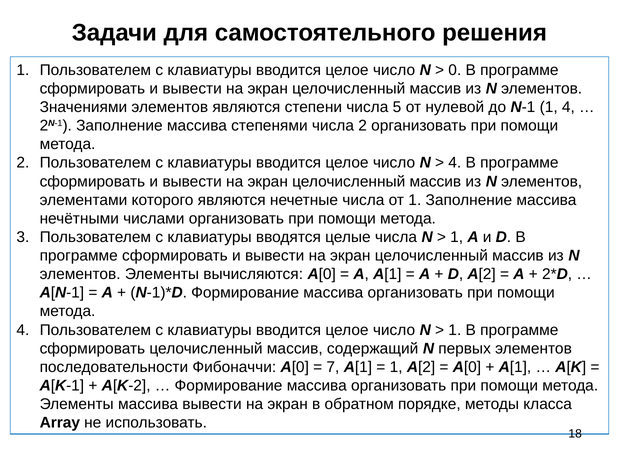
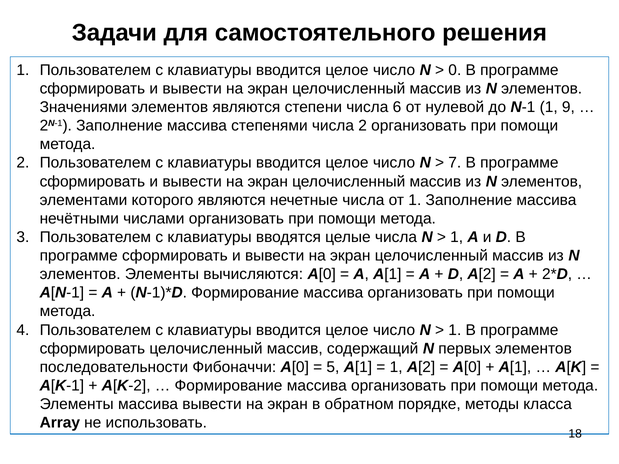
5: 5 -> 6 (397, 107)
1 4: 4 -> 9 (568, 107)
4: 4 -> 7 (455, 163)
7: 7 -> 5 (333, 367)
